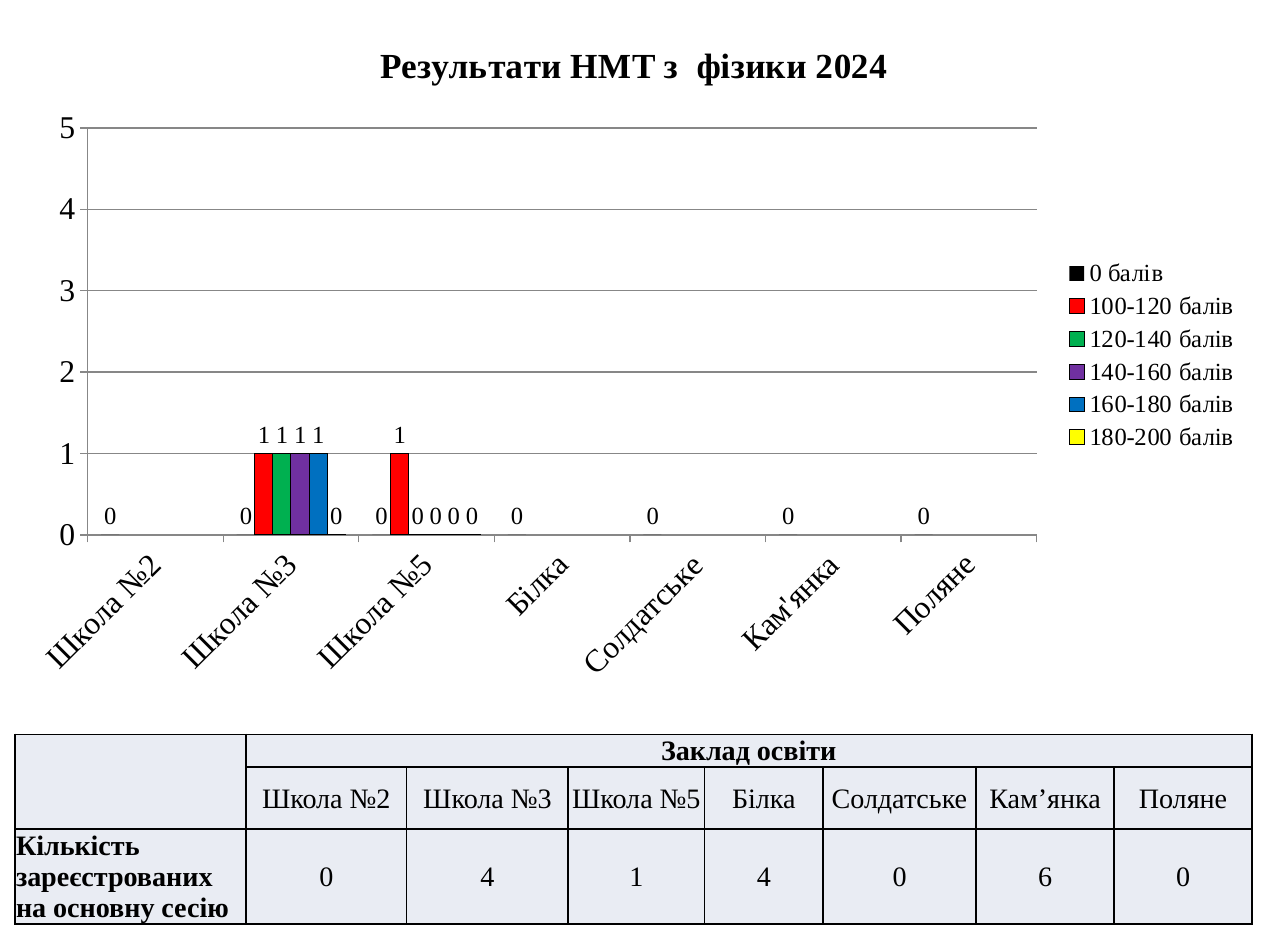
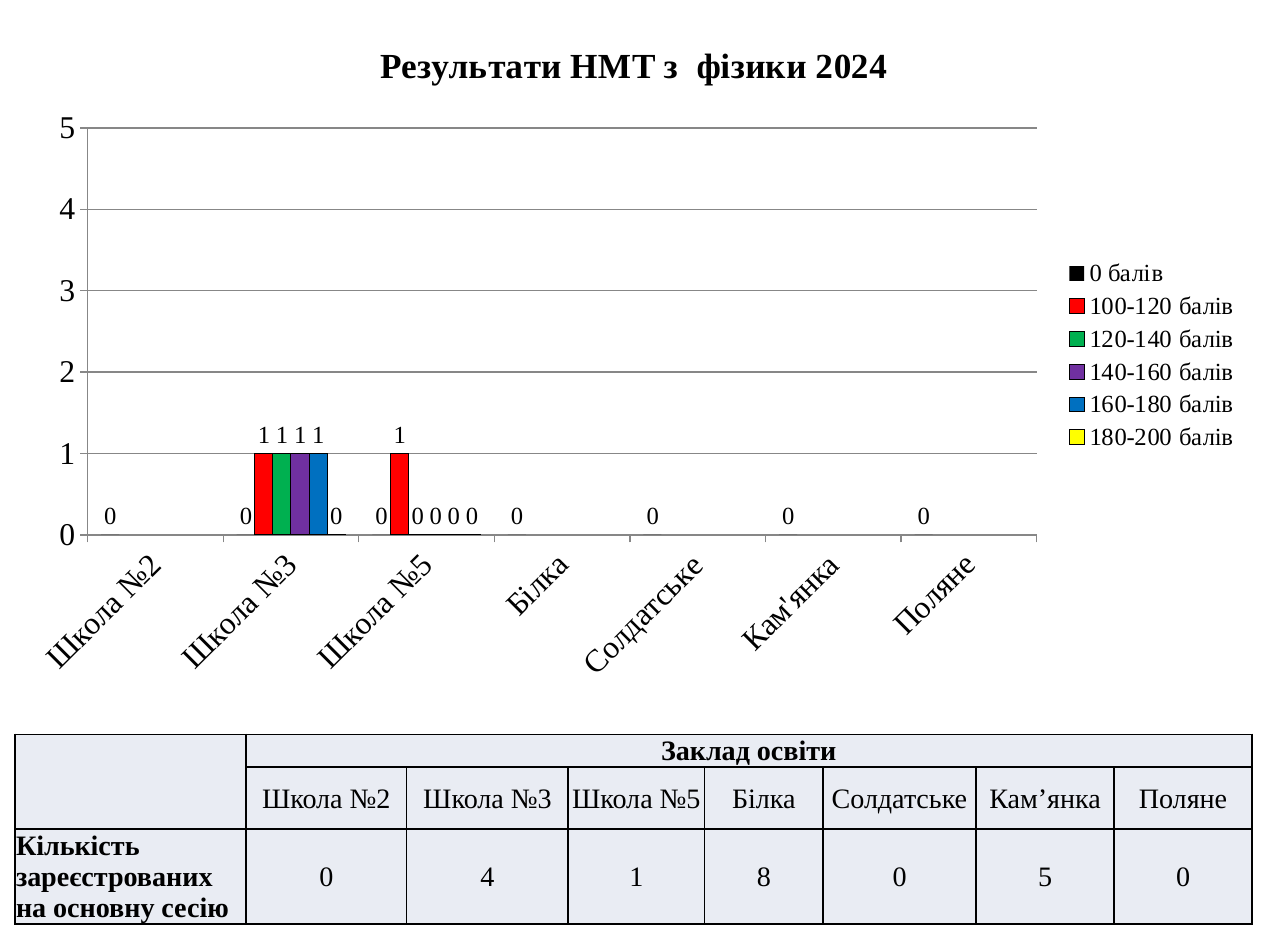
1 4: 4 -> 8 (764, 878)
0 6: 6 -> 5 (1045, 878)
